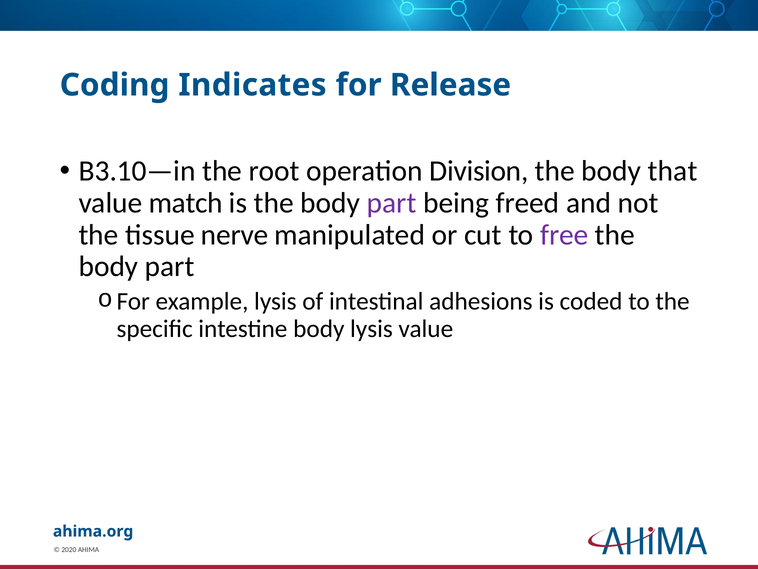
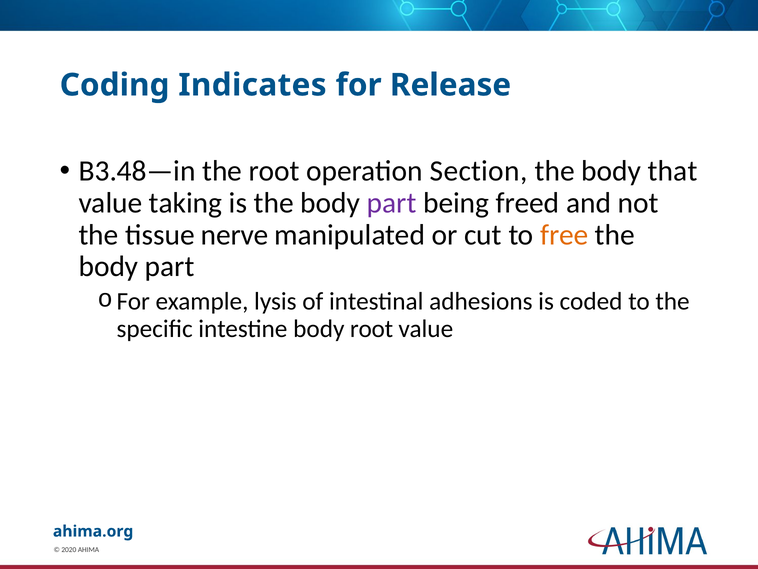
B3.10—in: B3.10—in -> B3.48—in (137, 171)
Division: Division -> Section (479, 171)
match: match -> taking (186, 203)
free colour: purple -> orange (564, 235)
body lysis: lysis -> root (372, 329)
